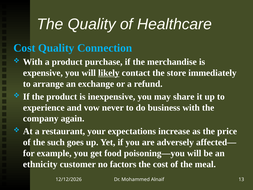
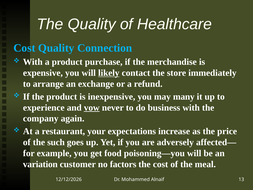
share: share -> many (184, 96)
vow underline: none -> present (92, 107)
ethnicity: ethnicity -> variation (40, 164)
